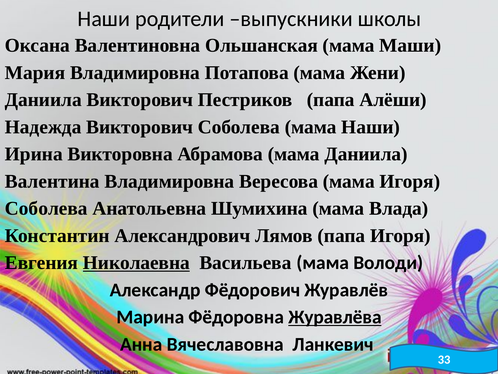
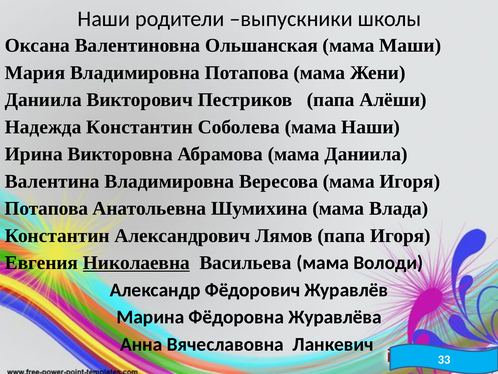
Надежда Викторович: Викторович -> Константин (140, 127)
Соболева: Соболева -> Потапова (46, 208)
Журавлёва underline: present -> none (335, 317)
